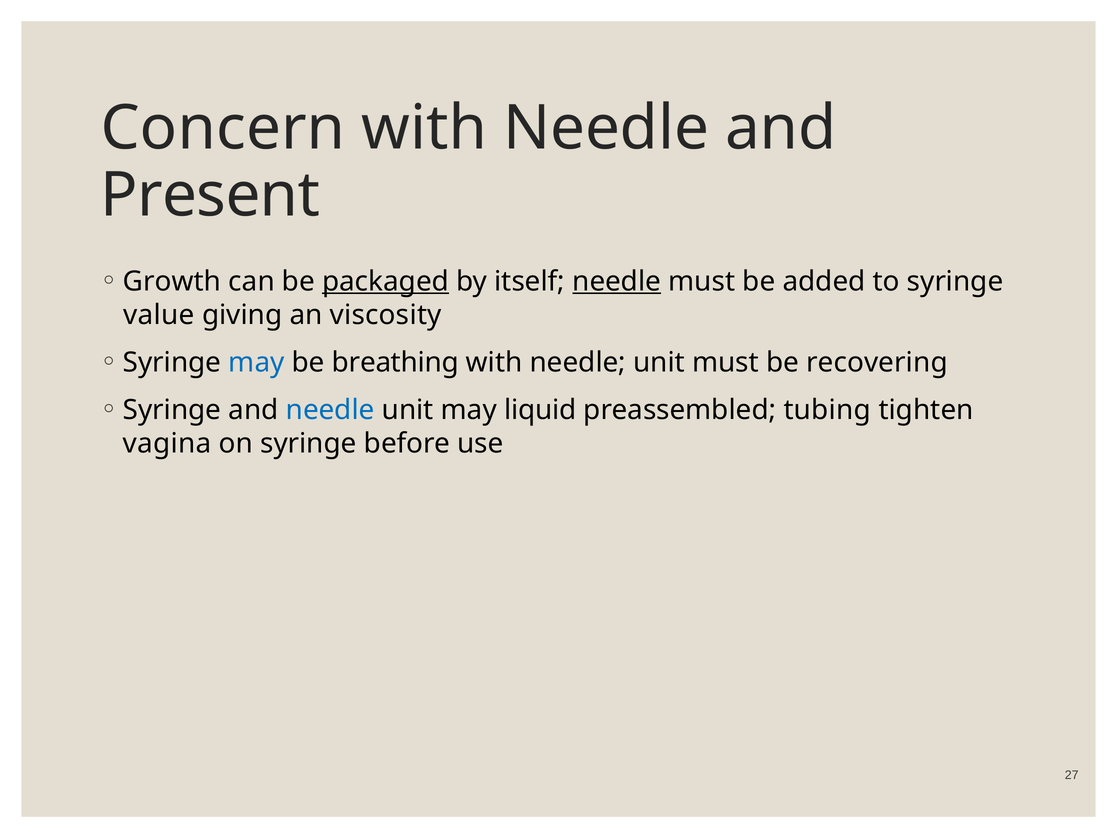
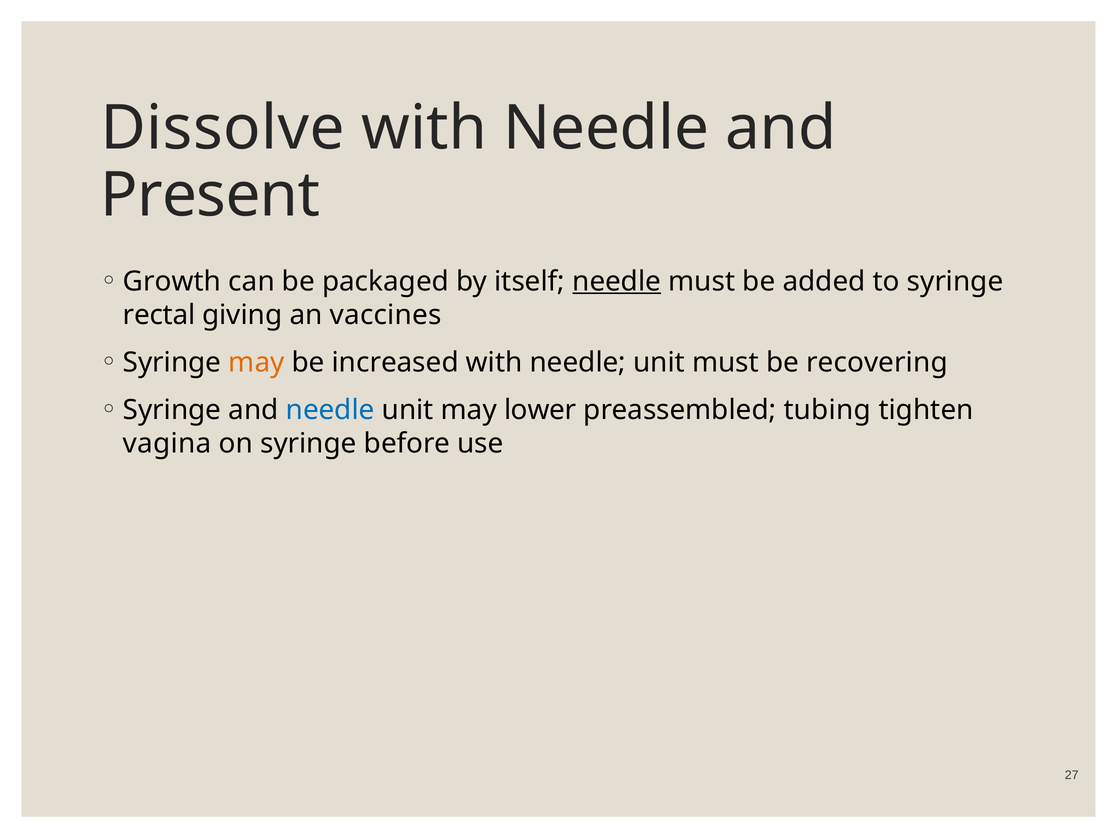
Concern: Concern -> Dissolve (223, 128)
packaged underline: present -> none (386, 281)
value: value -> rectal (159, 315)
viscosity: viscosity -> vaccines (386, 315)
may colour: blue -> orange (256, 362)
breathing: breathing -> increased (395, 362)
liquid: liquid -> lower (540, 410)
